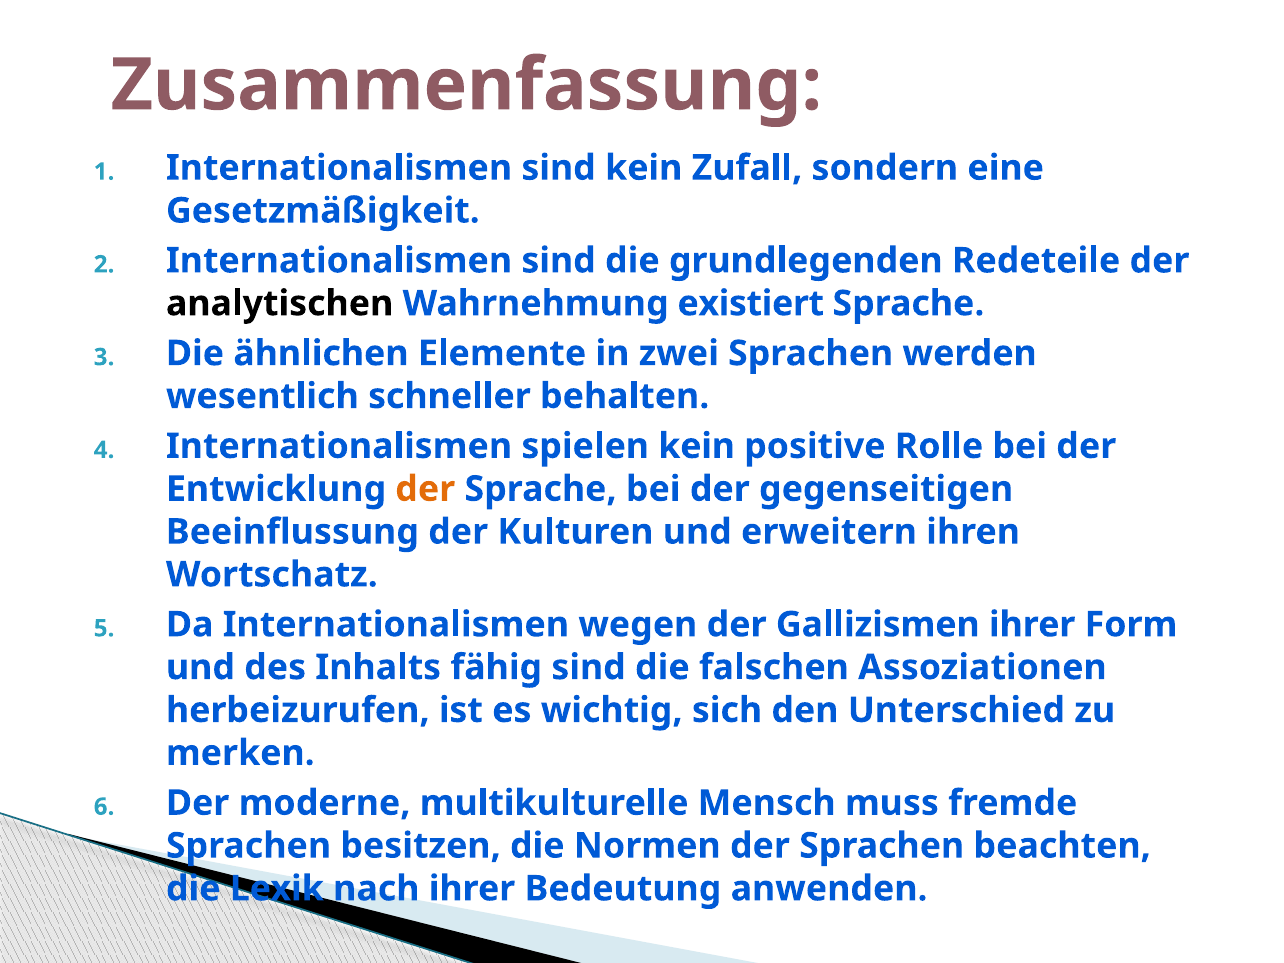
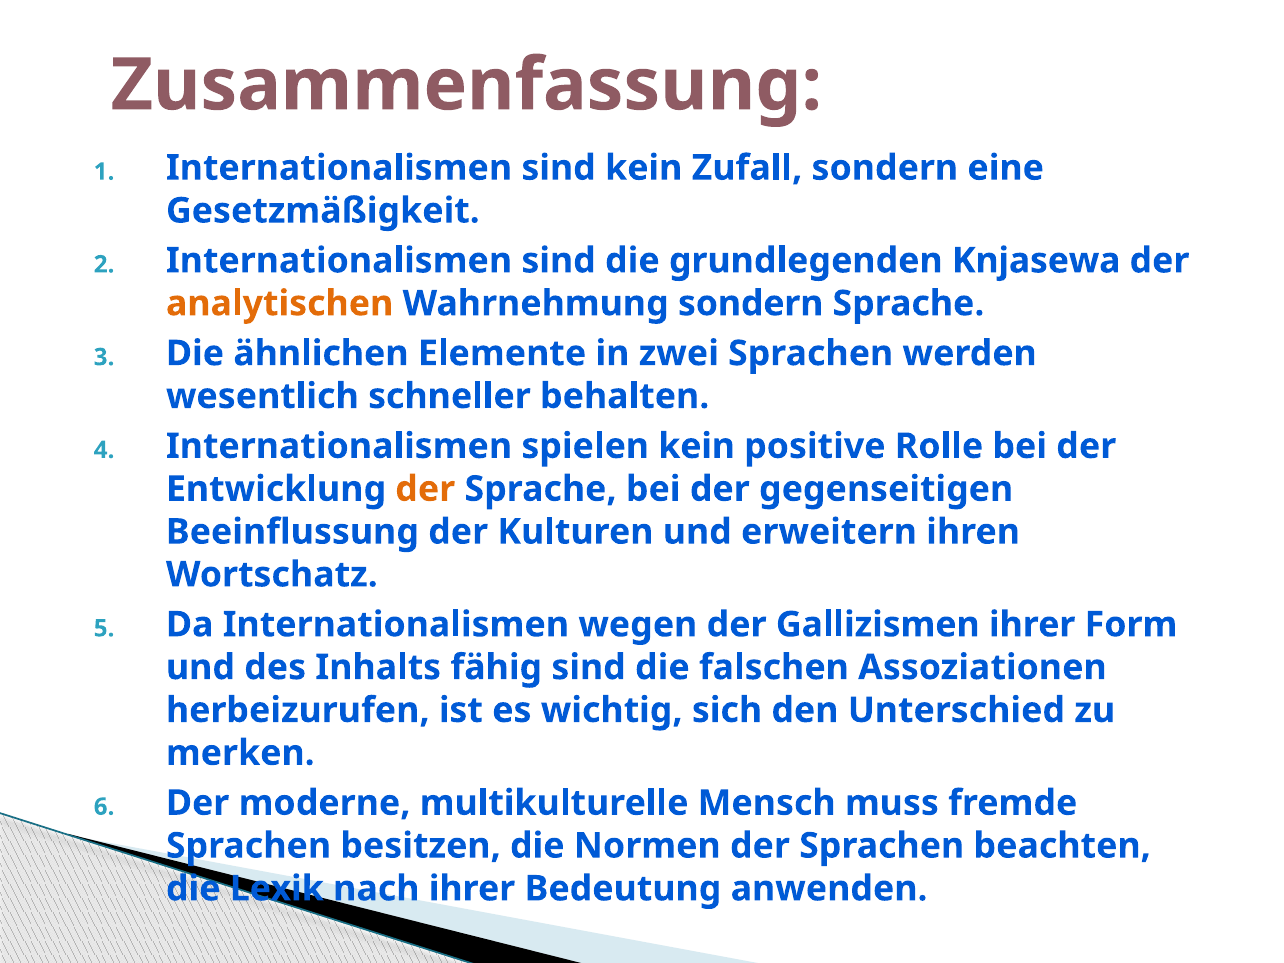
Redeteile: Redeteile -> Knjasewa (1036, 261)
analytischen colour: black -> orange (280, 304)
Wahrnehmung existiert: existiert -> sondern (751, 304)
